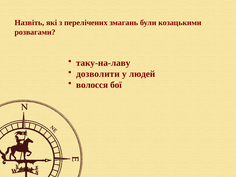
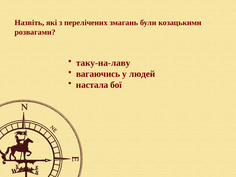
дозволити: дозволити -> вагаючись (98, 74)
волосся: волосся -> настала (92, 85)
